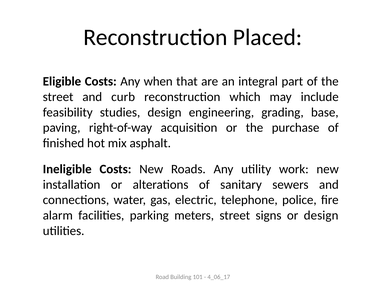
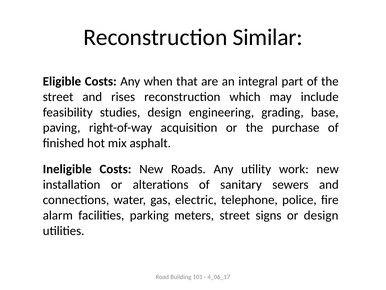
Placed: Placed -> Similar (268, 37)
curb: curb -> rises (123, 97)
